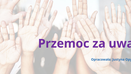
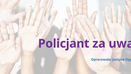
Przemoc: Przemoc -> Policjant (64, 43)
